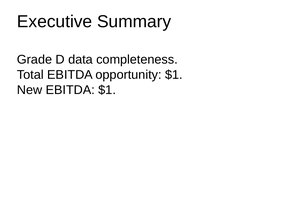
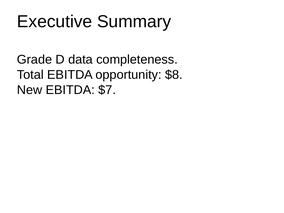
opportunity $1: $1 -> $8 (174, 75)
EBITDA $1: $1 -> $7 (107, 90)
